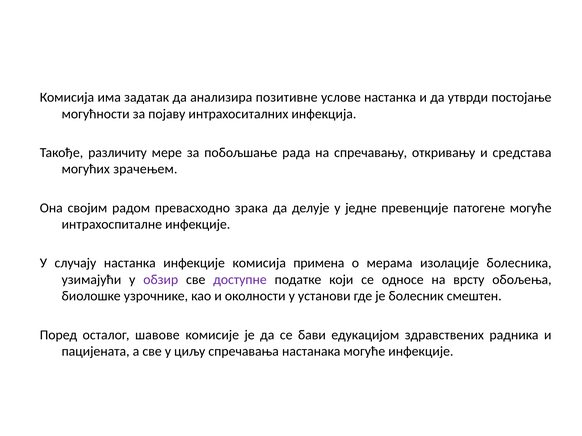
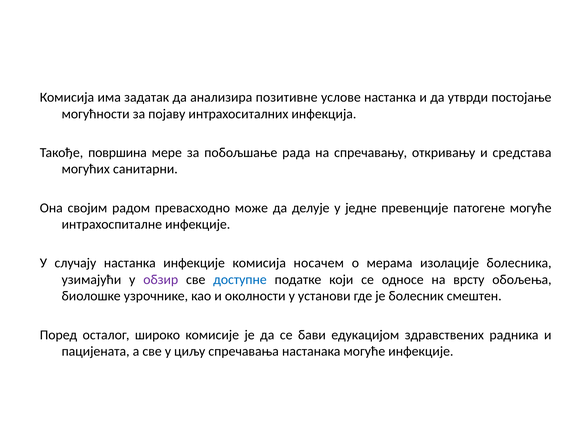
различиту: различиту -> површина (117, 153)
зрачењем: зрачењем -> санитарни (145, 169)
зрака: зрака -> може (251, 208)
примена: примена -> носачем (319, 263)
доступне colour: purple -> blue (240, 280)
шавове: шавове -> широко (158, 335)
